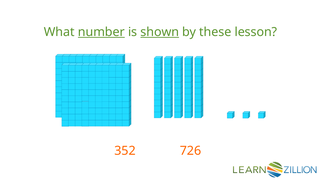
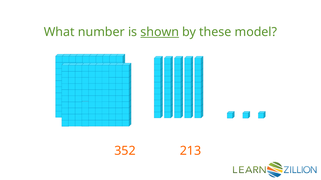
number underline: present -> none (101, 32)
lesson: lesson -> model (256, 32)
726: 726 -> 213 (190, 151)
